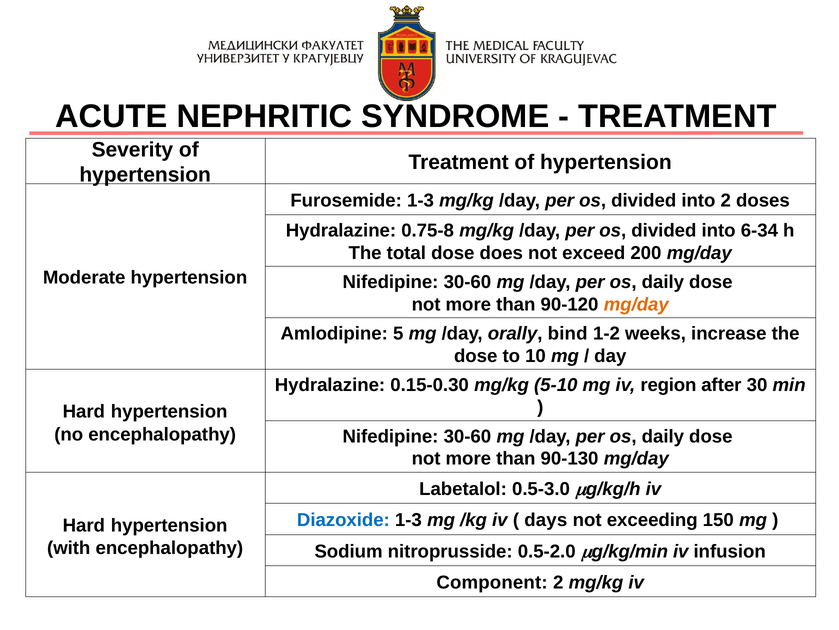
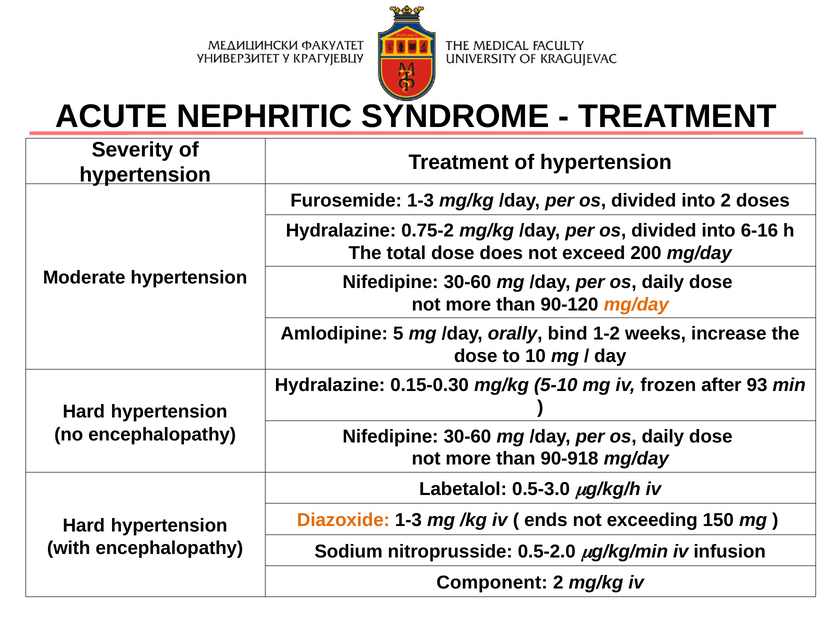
0.75-8: 0.75-8 -> 0.75-2 (428, 230)
6-34: 6-34 -> 6-16 (759, 230)
region: region -> frozen (668, 384)
30: 30 -> 93 (757, 384)
90-130: 90-130 -> 90-918 (570, 458)
Diazoxide colour: blue -> orange (343, 520)
days: days -> ends (546, 520)
